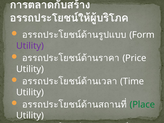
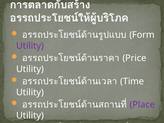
Place colour: green -> purple (142, 105)
